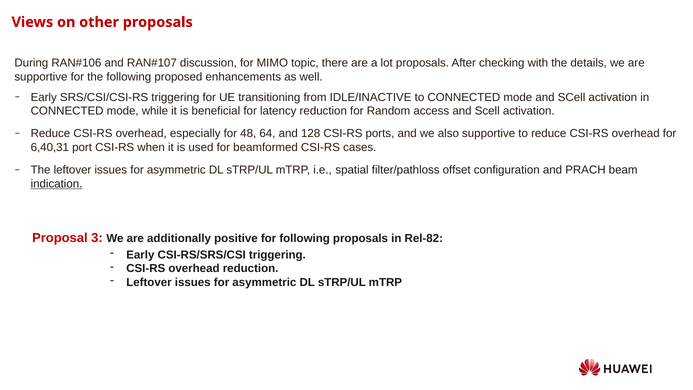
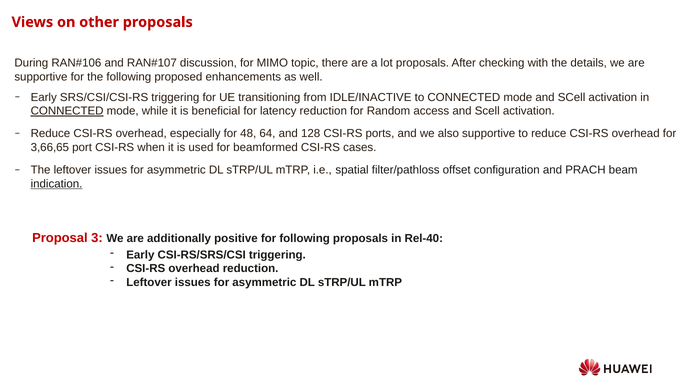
CONNECTED underline: none -> present (67, 111)
6,40,31: 6,40,31 -> 3,66,65 (50, 147)
Rel-82: Rel-82 -> Rel-40 (424, 238)
